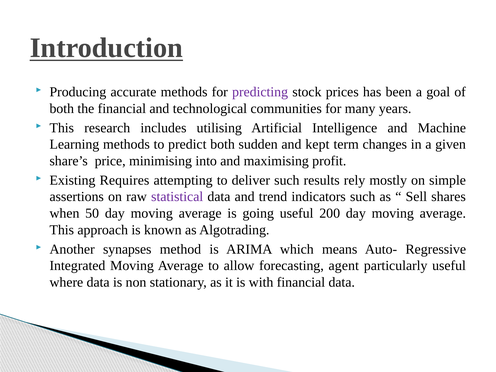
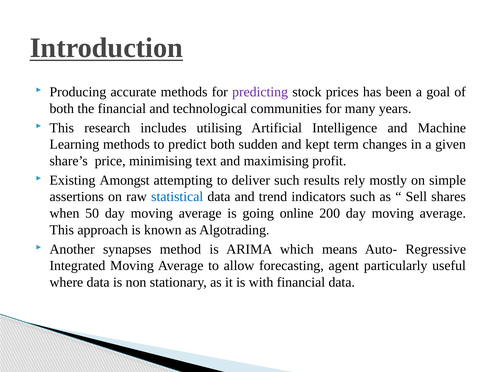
into: into -> text (206, 161)
Requires: Requires -> Amongst (125, 180)
statistical colour: purple -> blue (177, 197)
going useful: useful -> online (297, 213)
